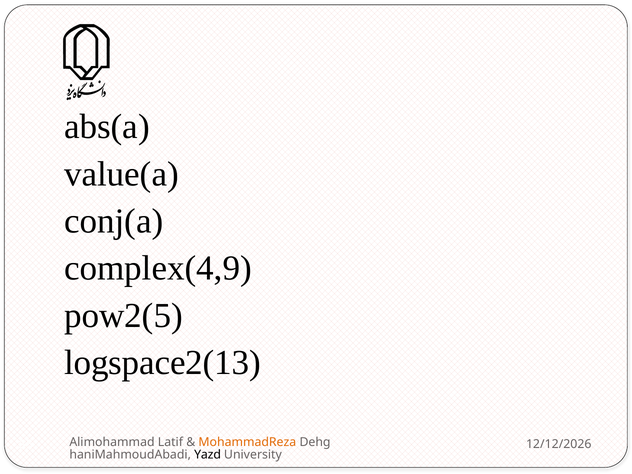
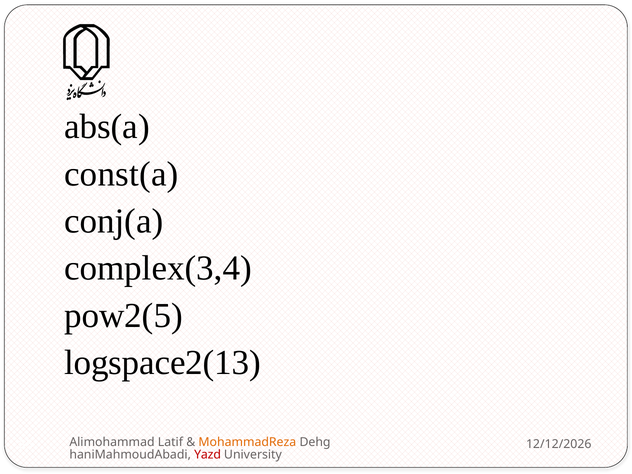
value(a: value(a -> const(a (121, 174)
complex(4,9: complex(4,9 -> complex(3,4 (158, 268)
Yazd colour: black -> red (208, 455)
